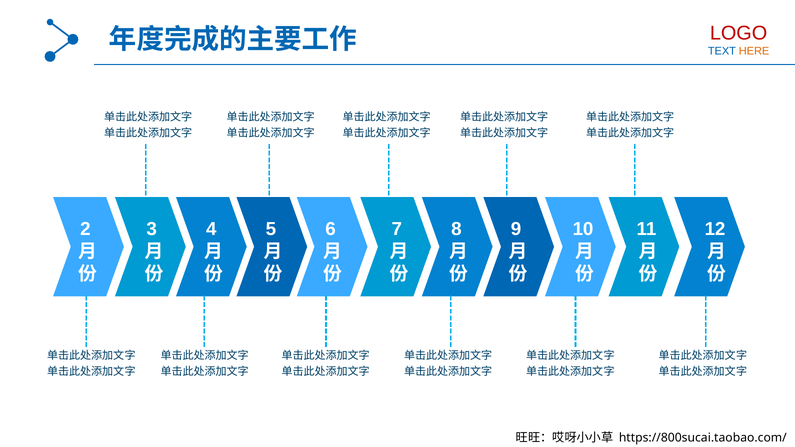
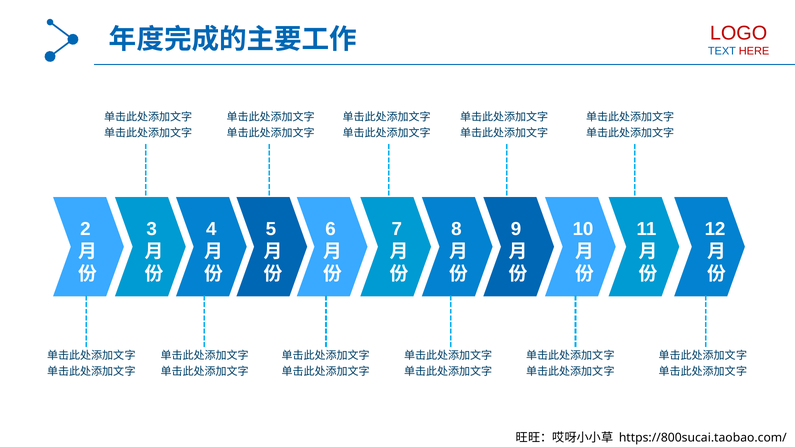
HERE colour: orange -> red (754, 51)
